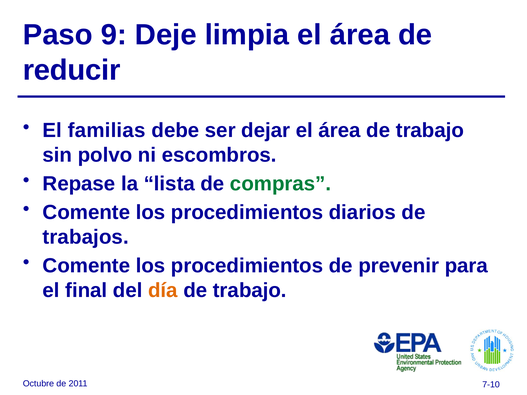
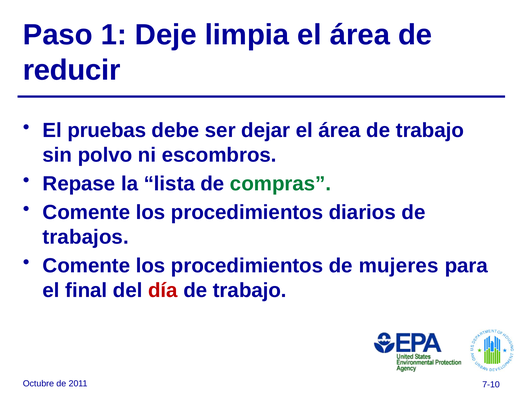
9: 9 -> 1 (114, 35)
familias: familias -> pruebas (107, 131)
prevenir: prevenir -> mujeres (399, 266)
día colour: orange -> red (163, 291)
